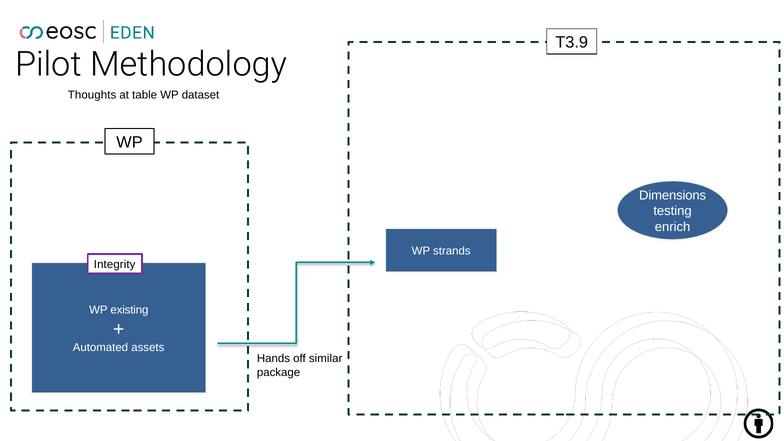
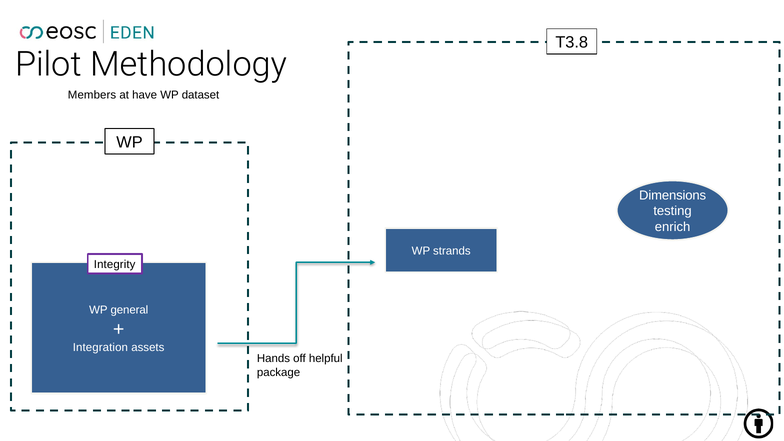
T3.9: T3.9 -> T3.8 (572, 43)
Thoughts: Thoughts -> Members (92, 95)
table: table -> have (145, 95)
existing: existing -> general (129, 310)
Automated: Automated -> Integration (100, 347)
similar: similar -> helpful (326, 359)
